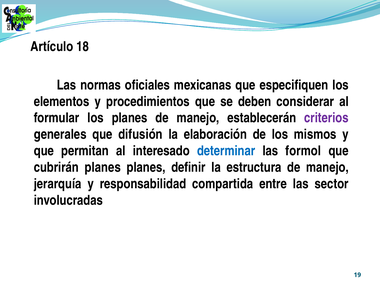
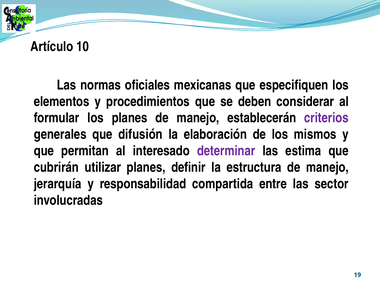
18: 18 -> 10 (83, 47)
determinar colour: blue -> purple (226, 151)
formol: formol -> estima (303, 151)
cubrirán planes: planes -> utilizar (103, 167)
